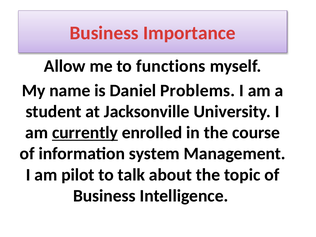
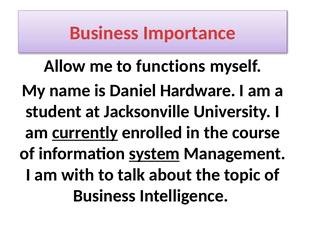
Problems: Problems -> Hardware (198, 91)
system underline: none -> present (154, 154)
pilot: pilot -> with (78, 175)
